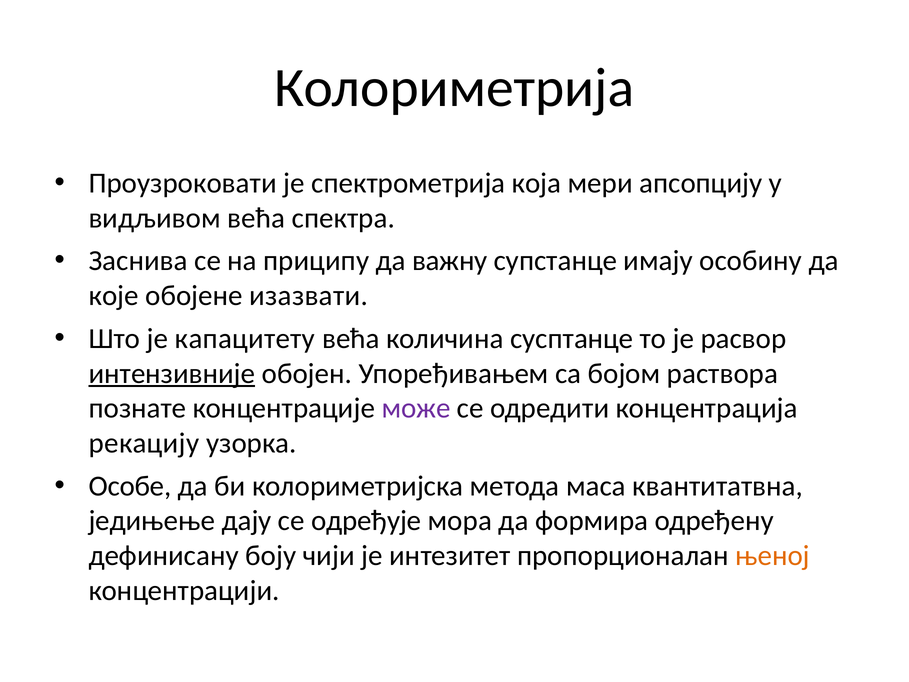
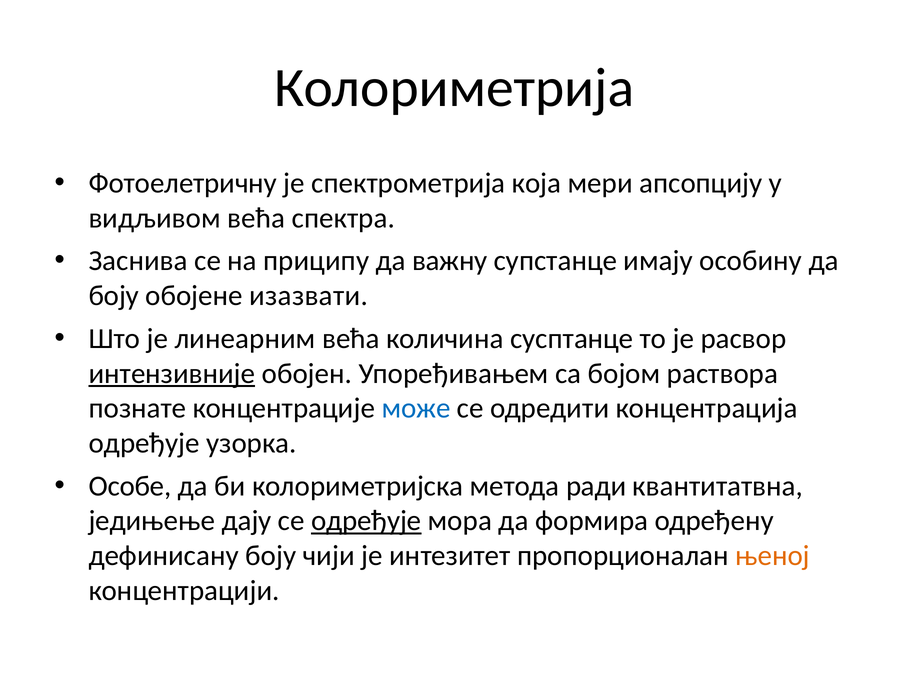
Проузроковати: Проузроковати -> Фотоелетричну (183, 183)
које: које -> боју (114, 296)
капацитету: капацитету -> линеарним (245, 339)
може colour: purple -> blue (416, 408)
рекацију: рекацију -> одређује (144, 443)
маса: маса -> ради (596, 486)
одређује underline: none -> present (366, 521)
